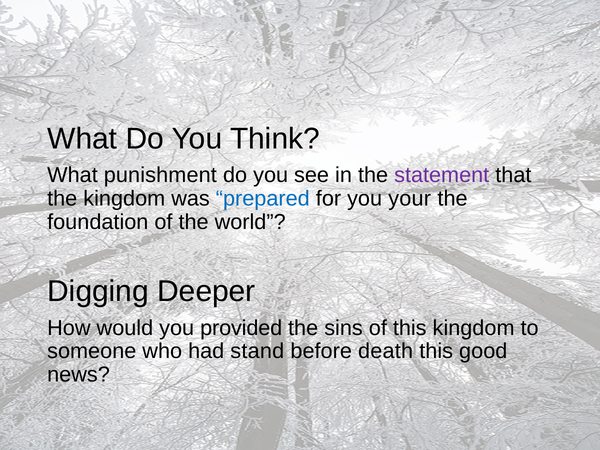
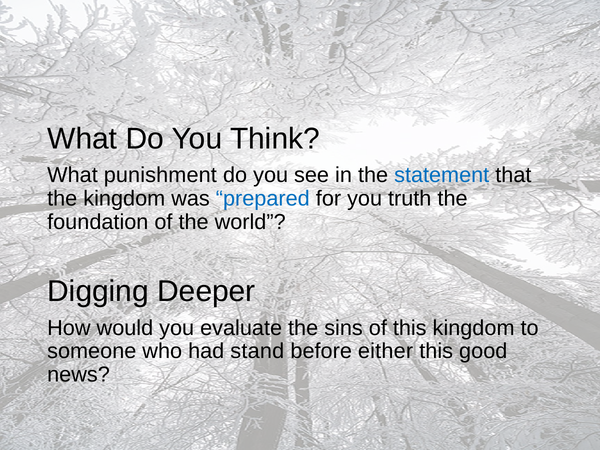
statement colour: purple -> blue (442, 175)
your: your -> truth (410, 198)
provided: provided -> evaluate (241, 328)
death: death -> either (386, 351)
